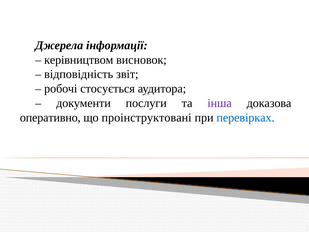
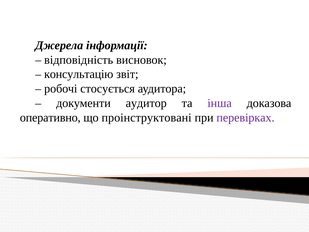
керівництвом: керівництвом -> відповідність (79, 60)
відповідність: відповідність -> консультацію (79, 74)
послуги: послуги -> аудитор (146, 103)
перевірках colour: blue -> purple (246, 117)
